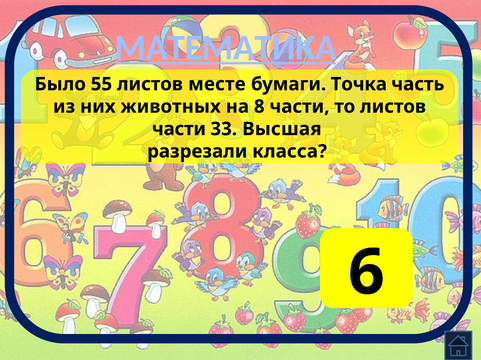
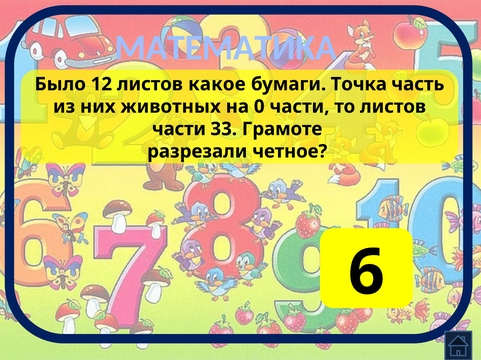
МАТЕМАТИКА underline: present -> none (226, 48)
55: 55 -> 12 (101, 84)
месте: месте -> какое (217, 84)
8: 8 -> 0 (259, 107)
Высшая: Высшая -> Грамоте (282, 129)
класса: класса -> четное (290, 152)
